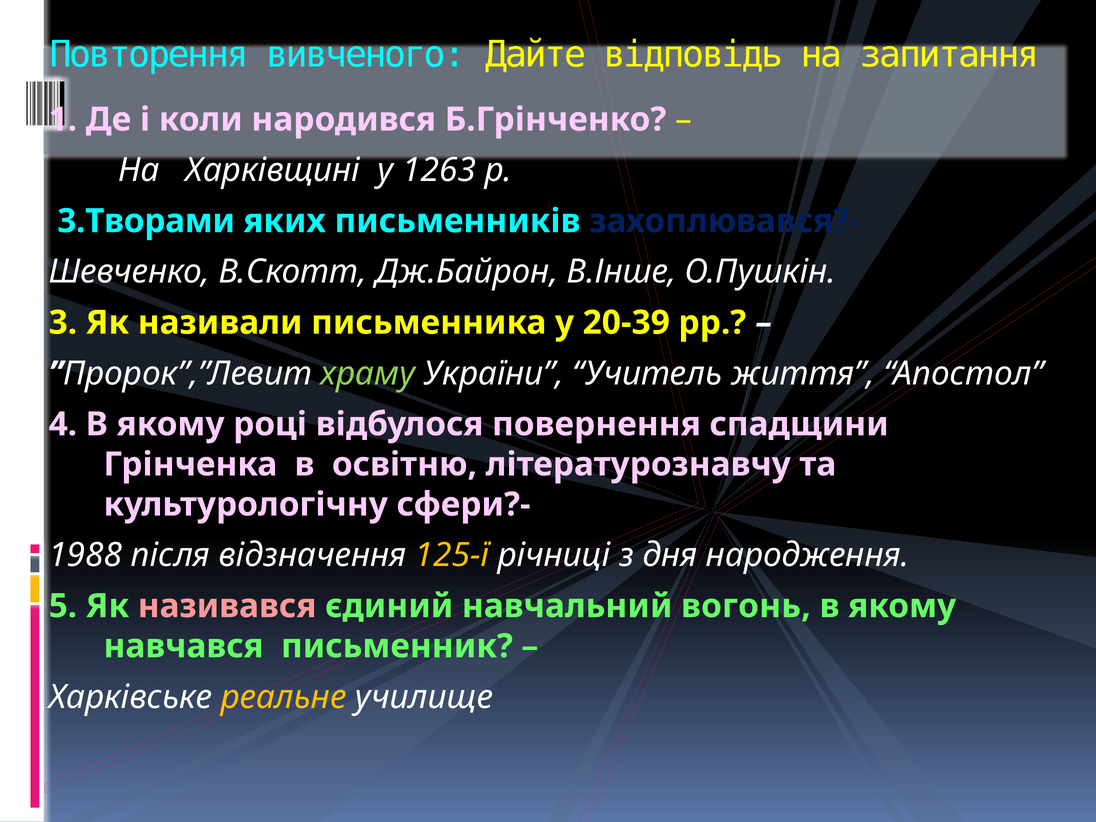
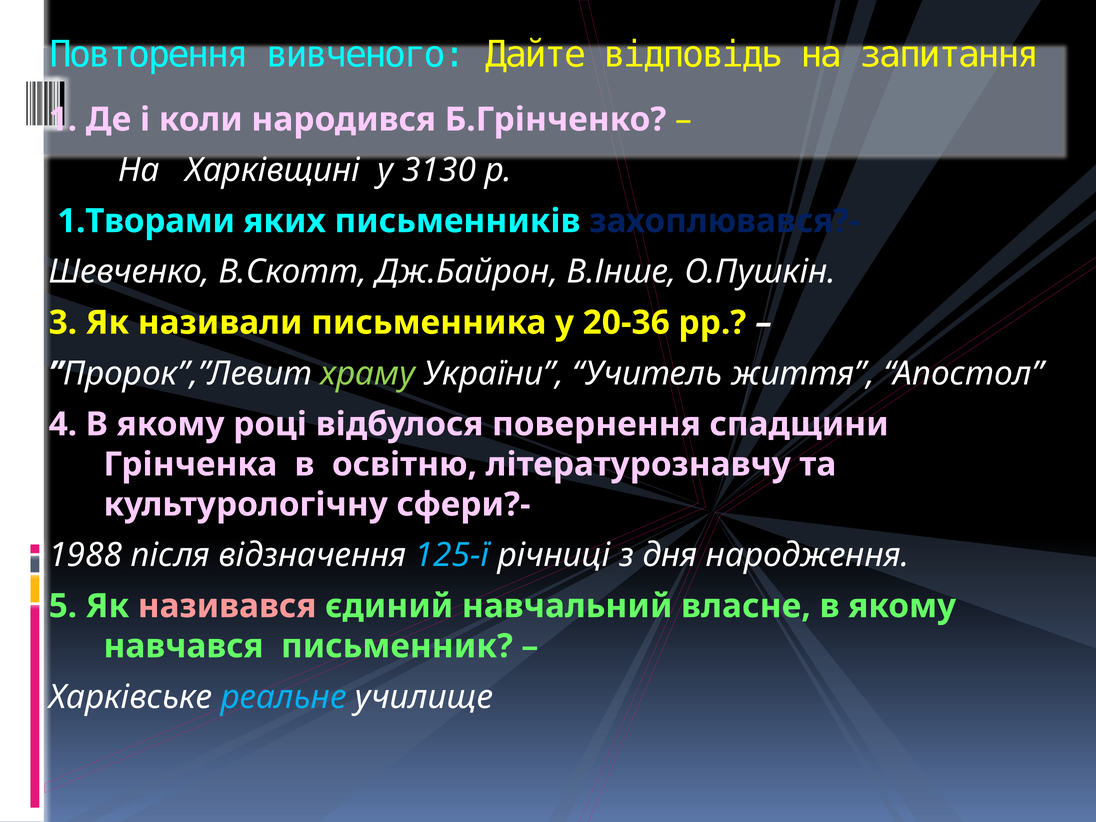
1263: 1263 -> 3130 (439, 170)
3.Творами: 3.Творами -> 1.Творами (146, 221)
20-39: 20-39 -> 20-36 (626, 323)
125-ї colour: yellow -> light blue (452, 555)
вогонь: вогонь -> власне (746, 606)
реальне colour: yellow -> light blue (284, 697)
